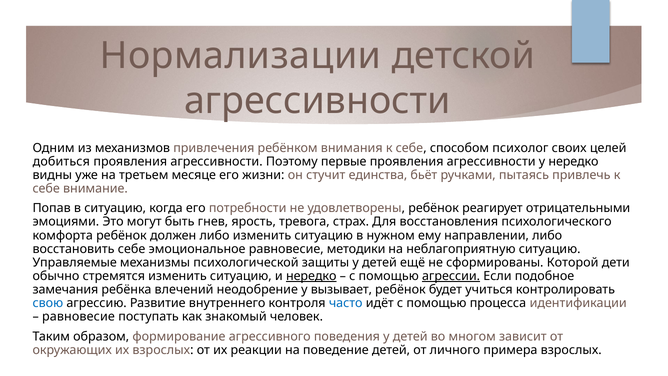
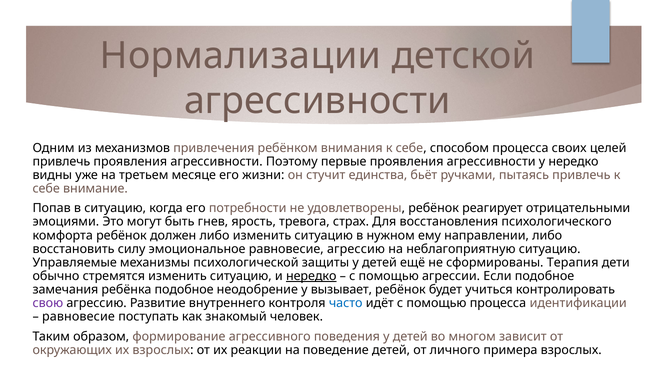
способом психолог: психолог -> процесса (520, 148)
добиться: добиться -> привлечь (61, 161)
восстановить себе: себе -> силу (132, 249)
равновесие методики: методики -> агрессию (356, 249)
Которой: Которой -> Терапия (573, 262)
агрессии underline: present -> none (451, 276)
ребёнка влечений: влечений -> подобное (184, 289)
свою colour: blue -> purple (48, 303)
